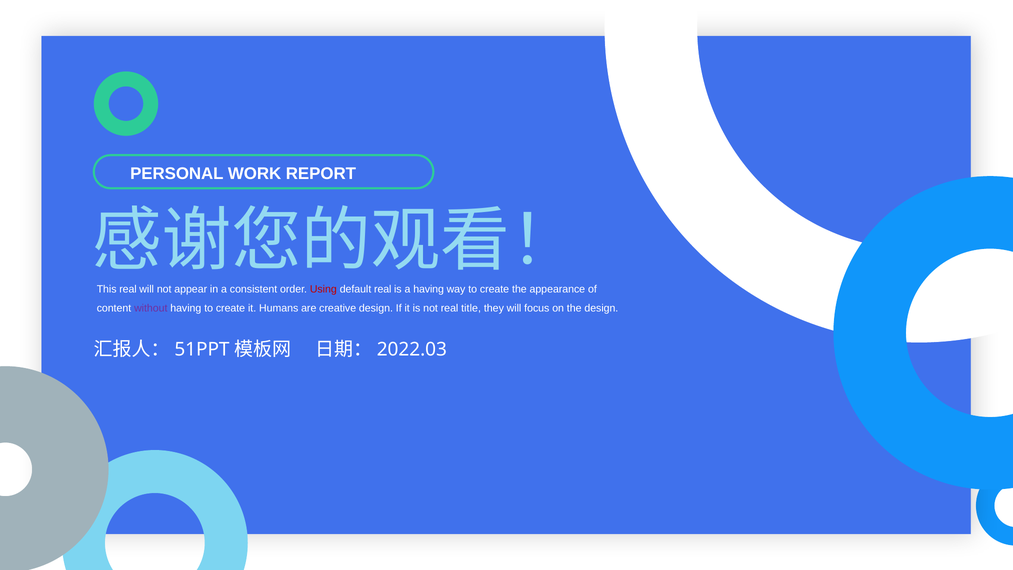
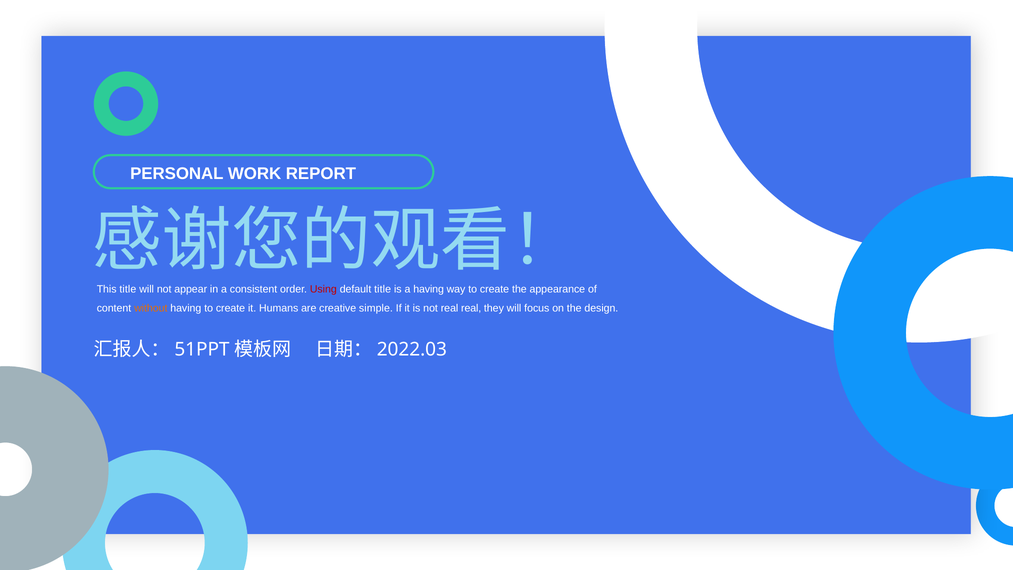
This real: real -> title (128, 289)
default real: real -> title (383, 289)
without colour: purple -> orange (151, 308)
creative design: design -> simple (376, 308)
real title: title -> real (471, 308)
